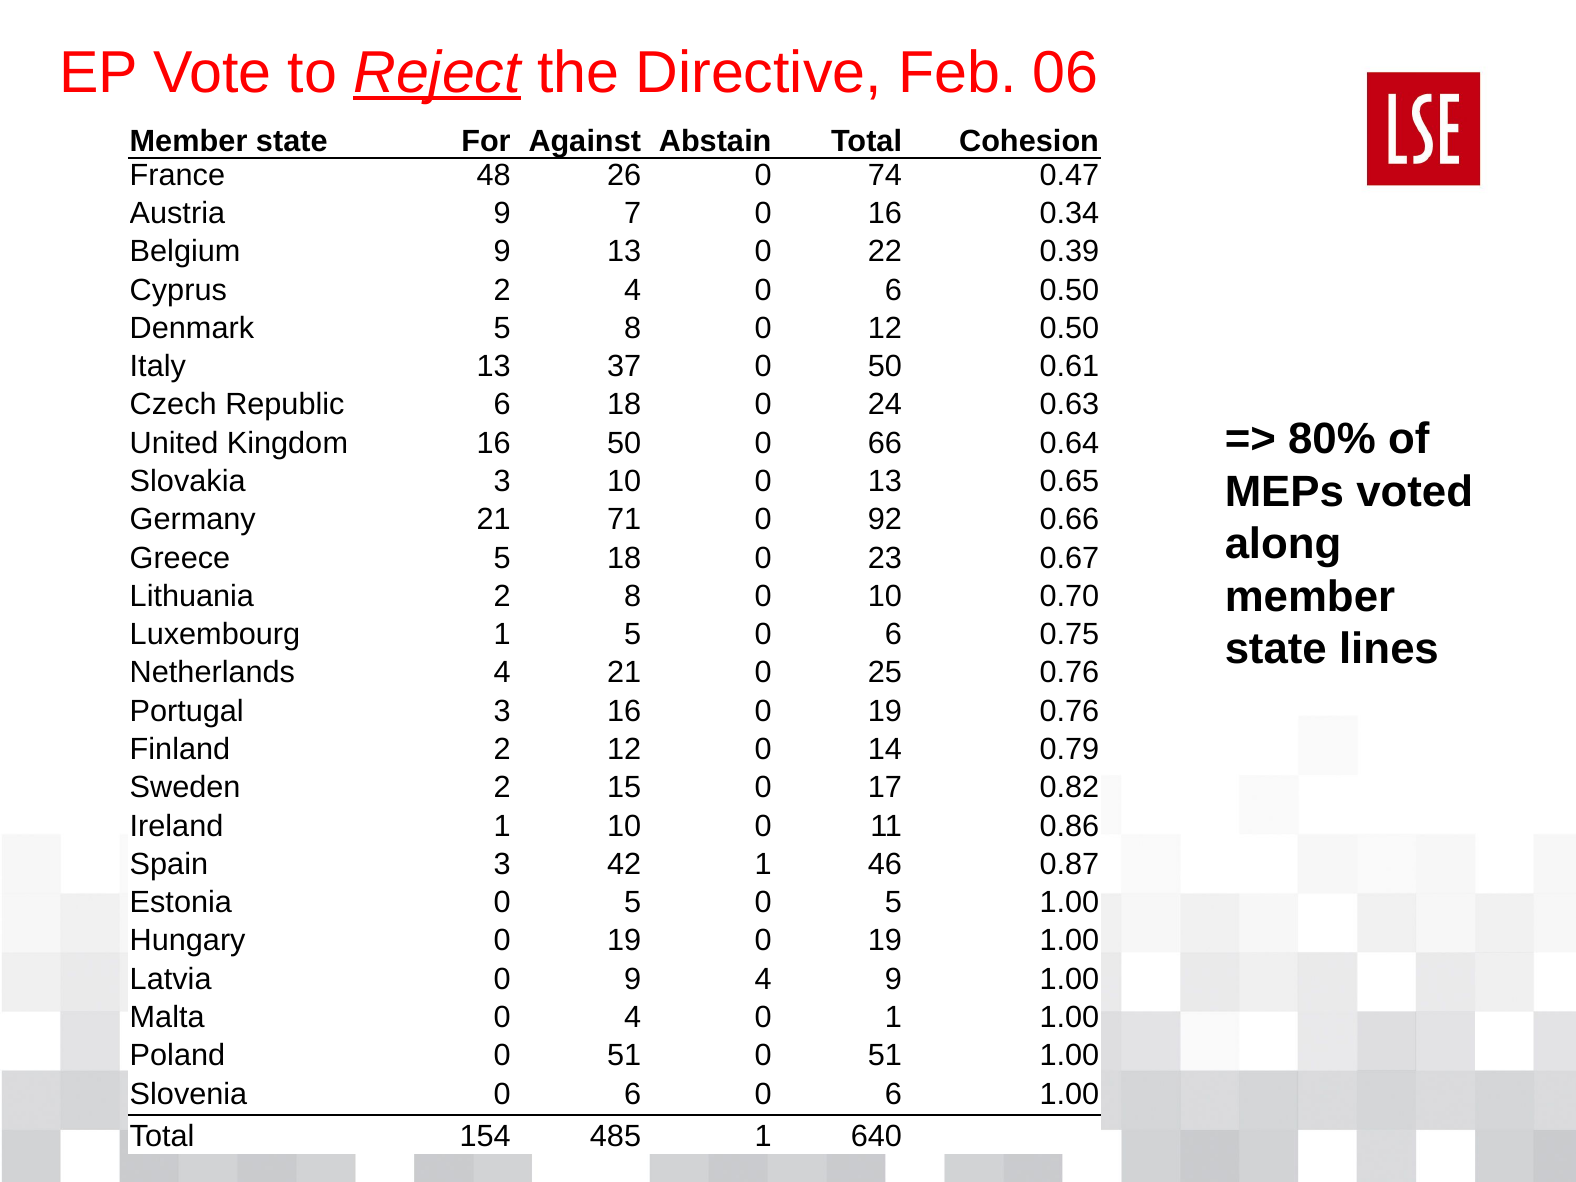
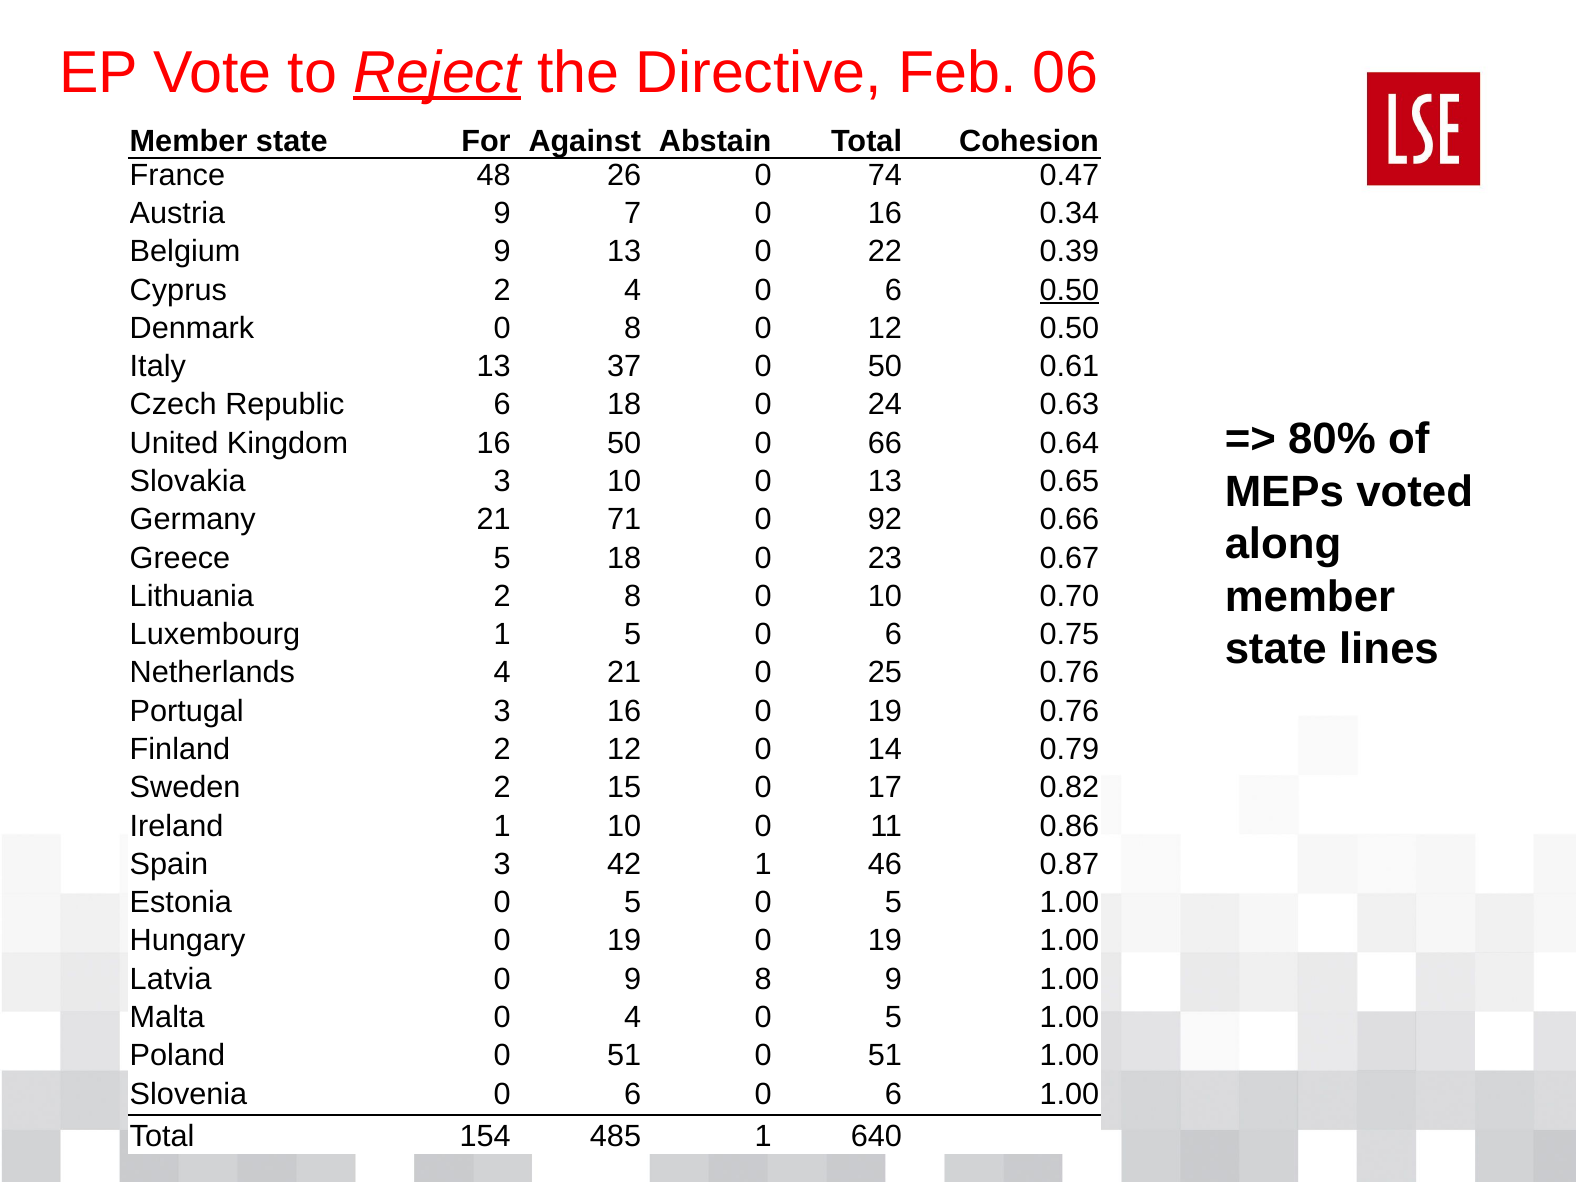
0.50 underline: none -> present (1069, 290)
Denmark 5: 5 -> 0 (502, 328)
9 4: 4 -> 8 (763, 979)
4 0 1: 1 -> 5 (894, 1017)
